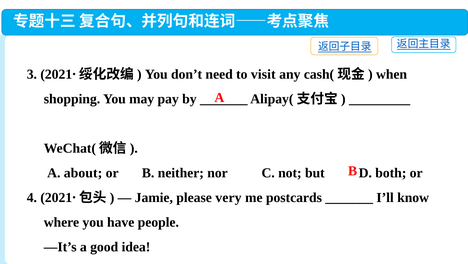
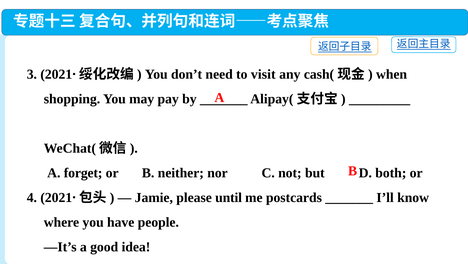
about: about -> forget (83, 172)
very: very -> until (229, 197)
